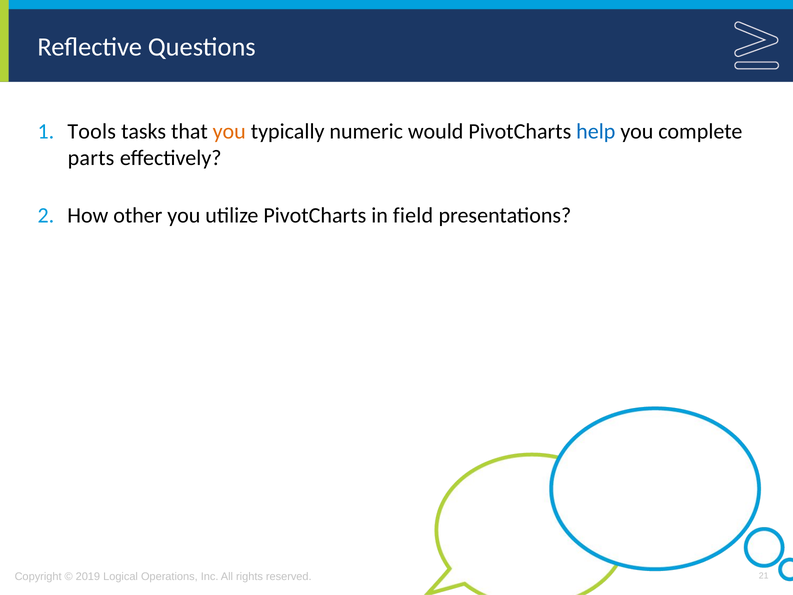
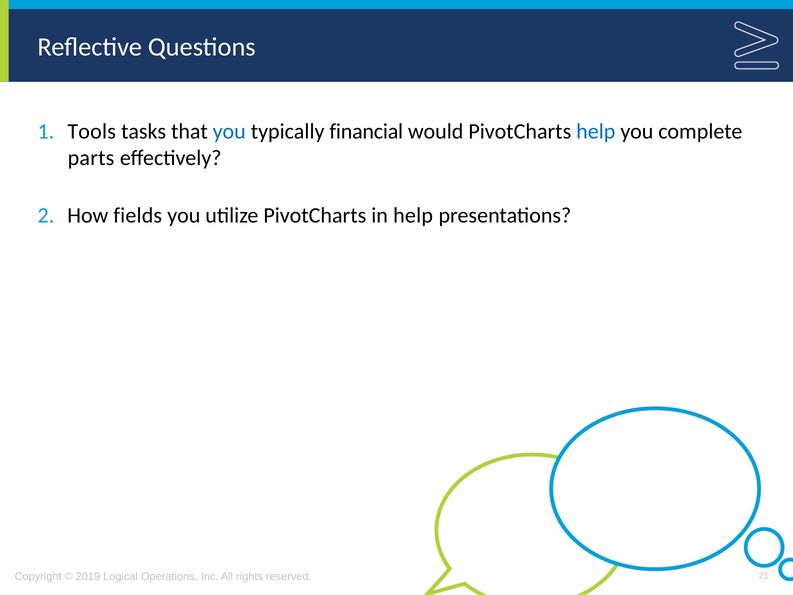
you colour: orange -> blue (229, 132)
numeric: numeric -> financial (366, 132)
other: other -> fields (138, 215)
in field: field -> help (413, 215)
